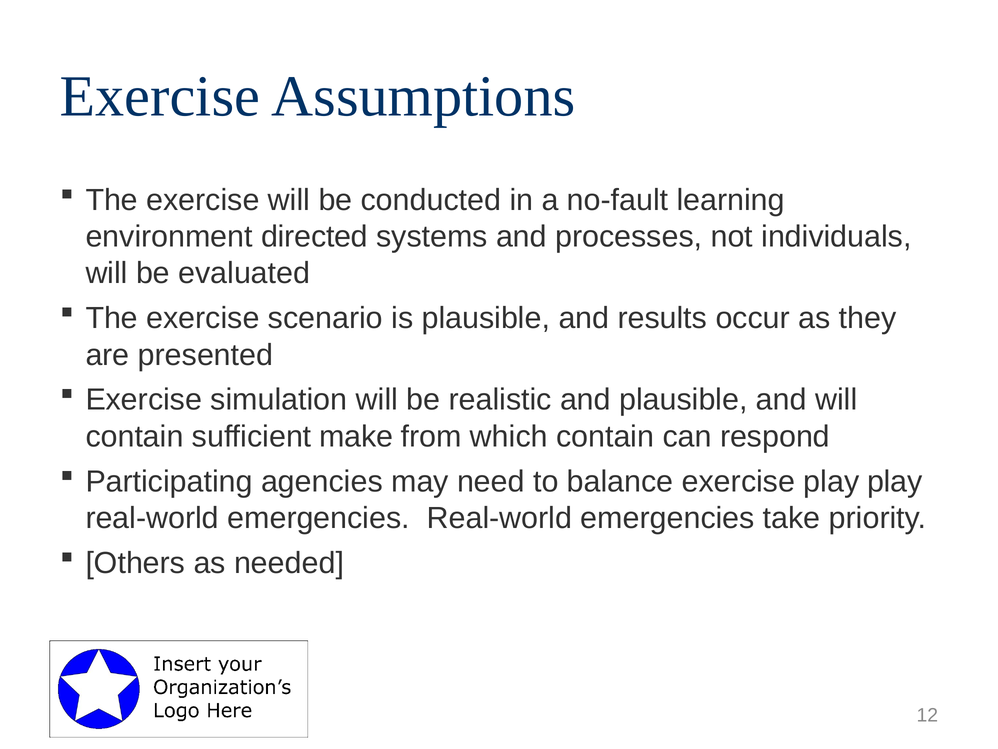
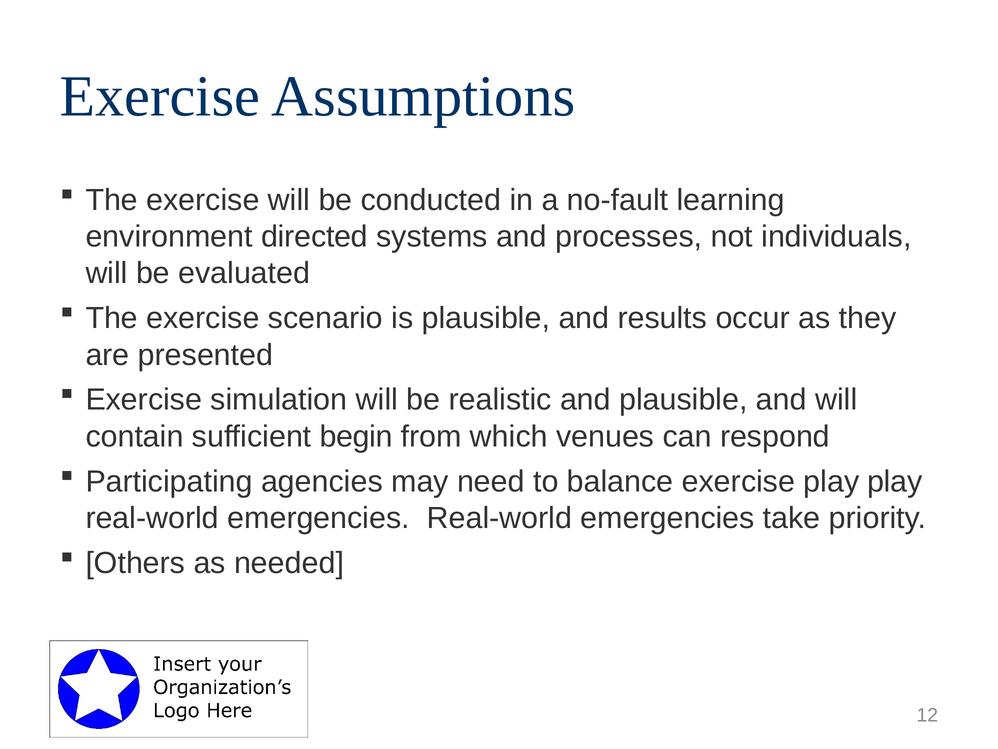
make: make -> begin (356, 436)
which contain: contain -> venues (605, 436)
